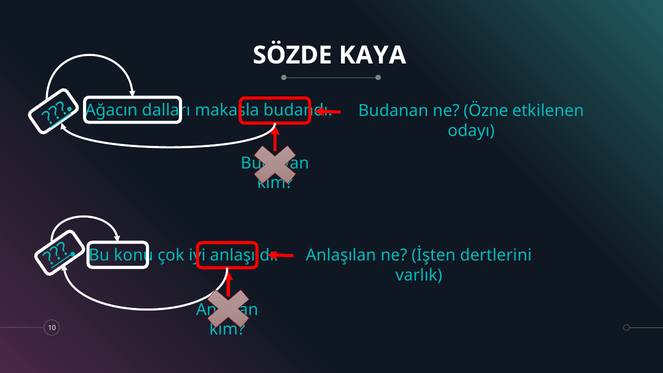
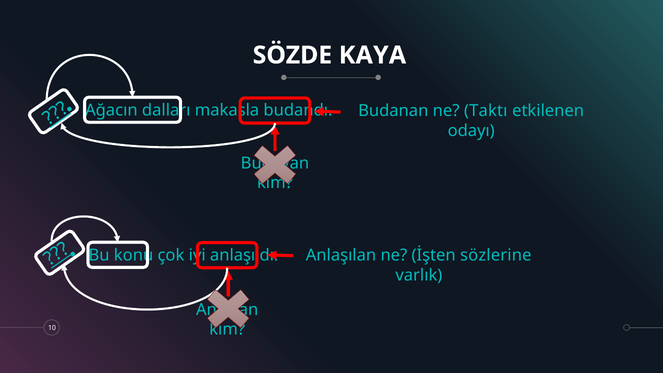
Özne: Özne -> Taktı (486, 111)
dertlerini: dertlerini -> sözlerine (496, 255)
